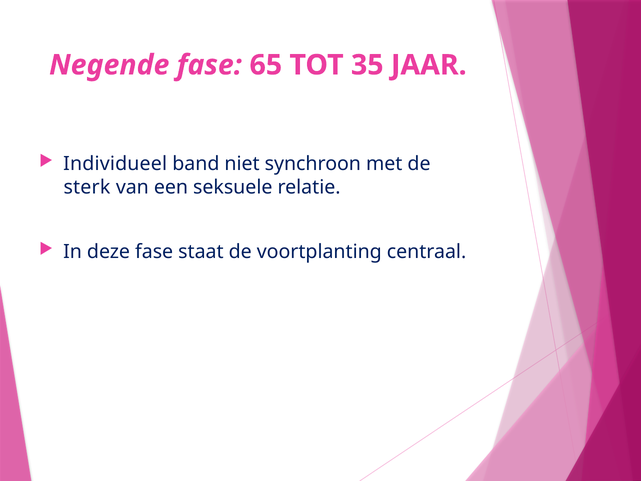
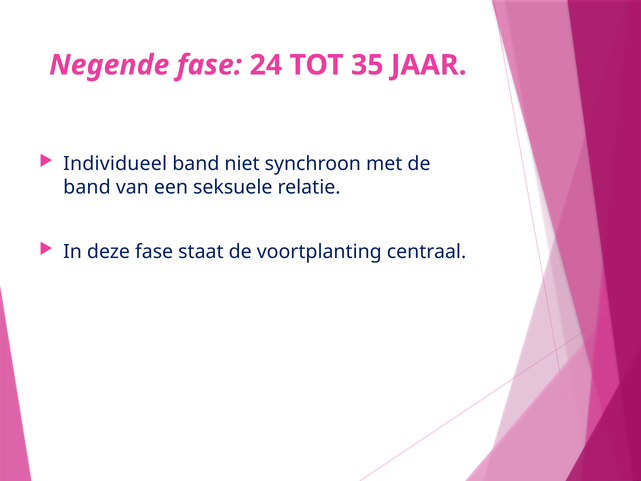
65: 65 -> 24 (266, 65)
sterk: sterk -> band (87, 187)
